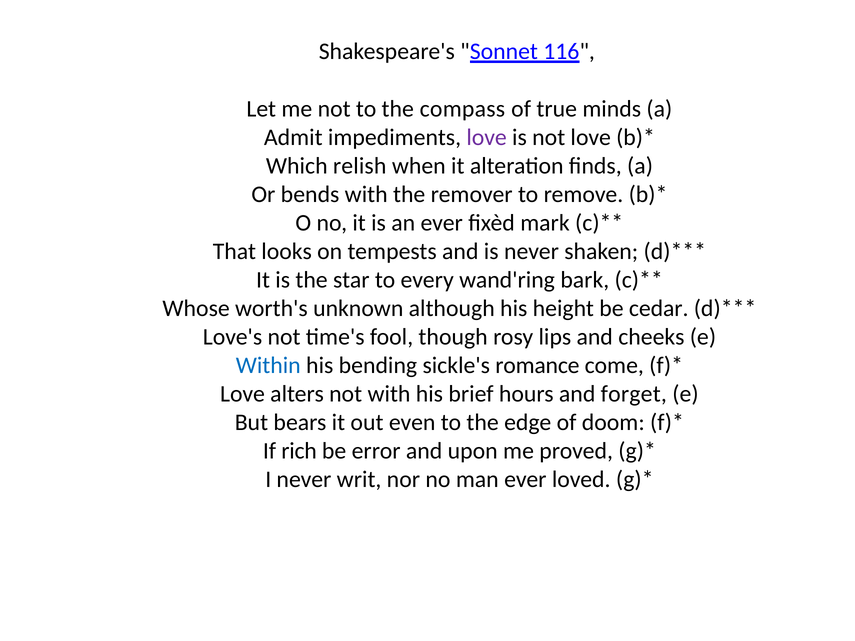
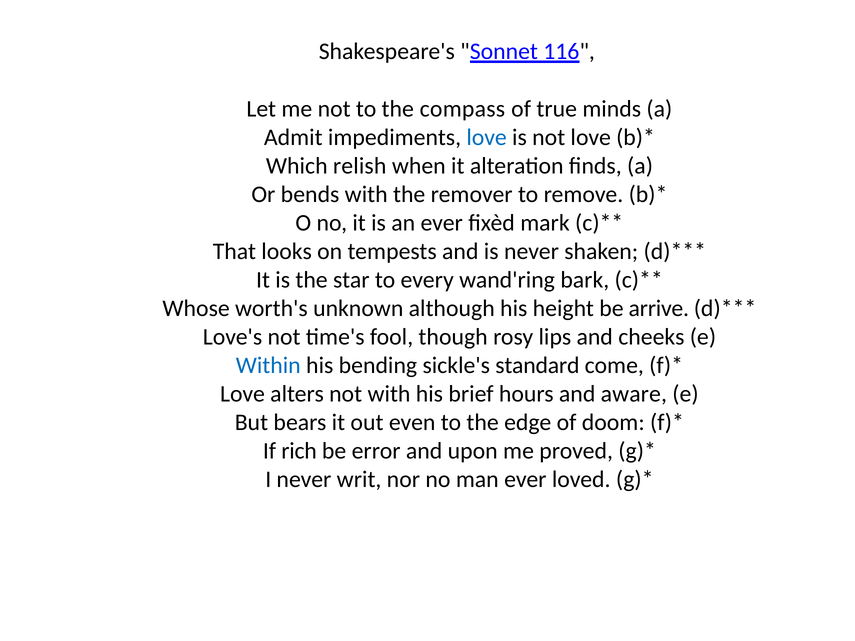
love colour: purple -> blue (487, 138)
cedar: cedar -> arrive (659, 309)
romance: romance -> standard (537, 366)
forget: forget -> aware (634, 394)
